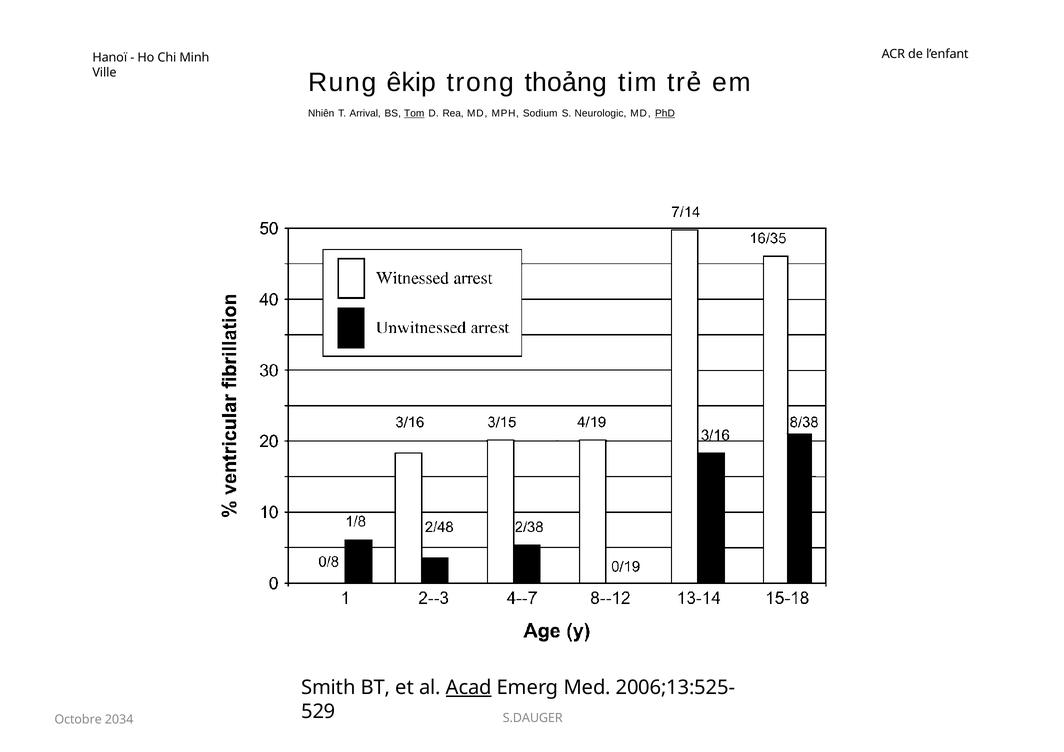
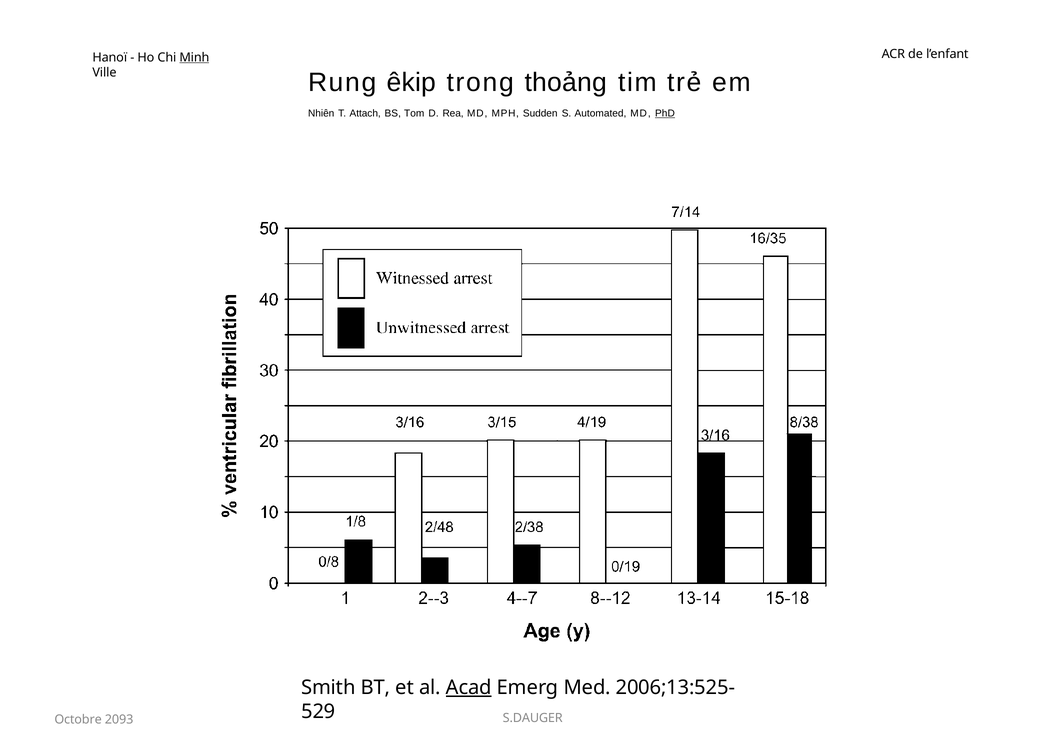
Minh underline: none -> present (194, 57)
Arrival: Arrival -> Attach (365, 113)
Tom underline: present -> none (414, 113)
Sodium: Sodium -> Sudden (540, 113)
Neurologic: Neurologic -> Automated (601, 113)
2034: 2034 -> 2093 (119, 720)
